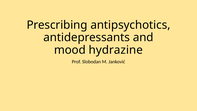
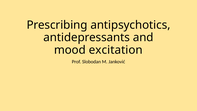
hydrazine: hydrazine -> excitation (116, 50)
